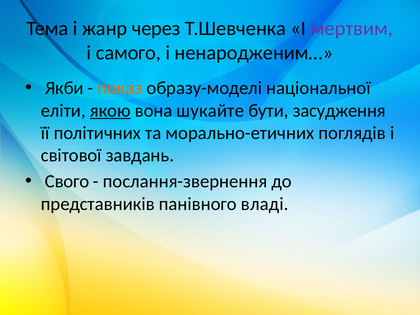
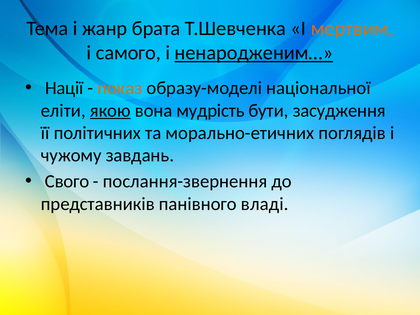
через: через -> брата (156, 28)
мертвим colour: purple -> orange (352, 28)
ненародженим… underline: none -> present (254, 53)
Якби: Якби -> Нації (64, 88)
шукайте: шукайте -> мудрість (210, 111)
світової: світової -> чужому (71, 155)
